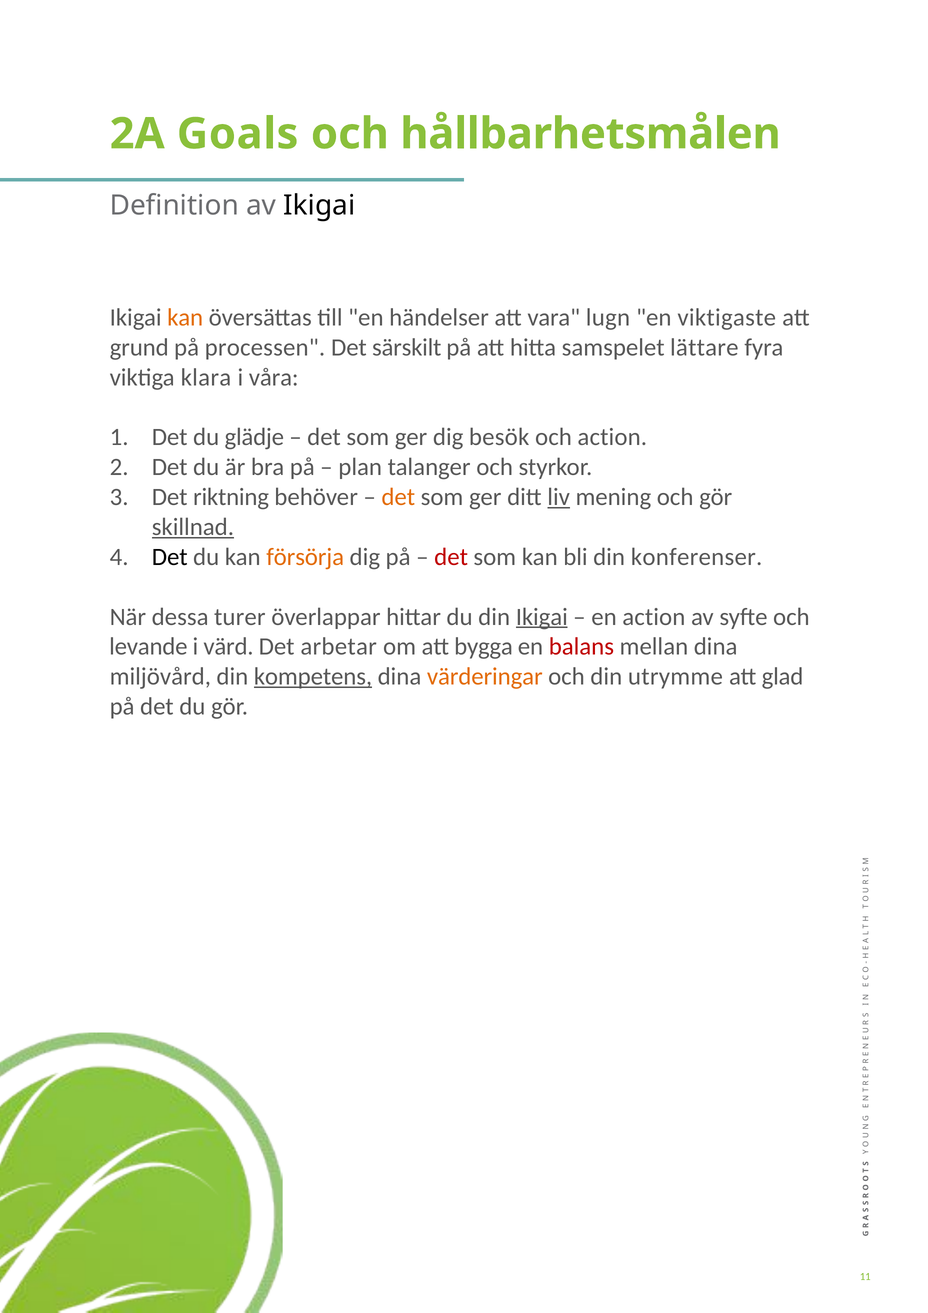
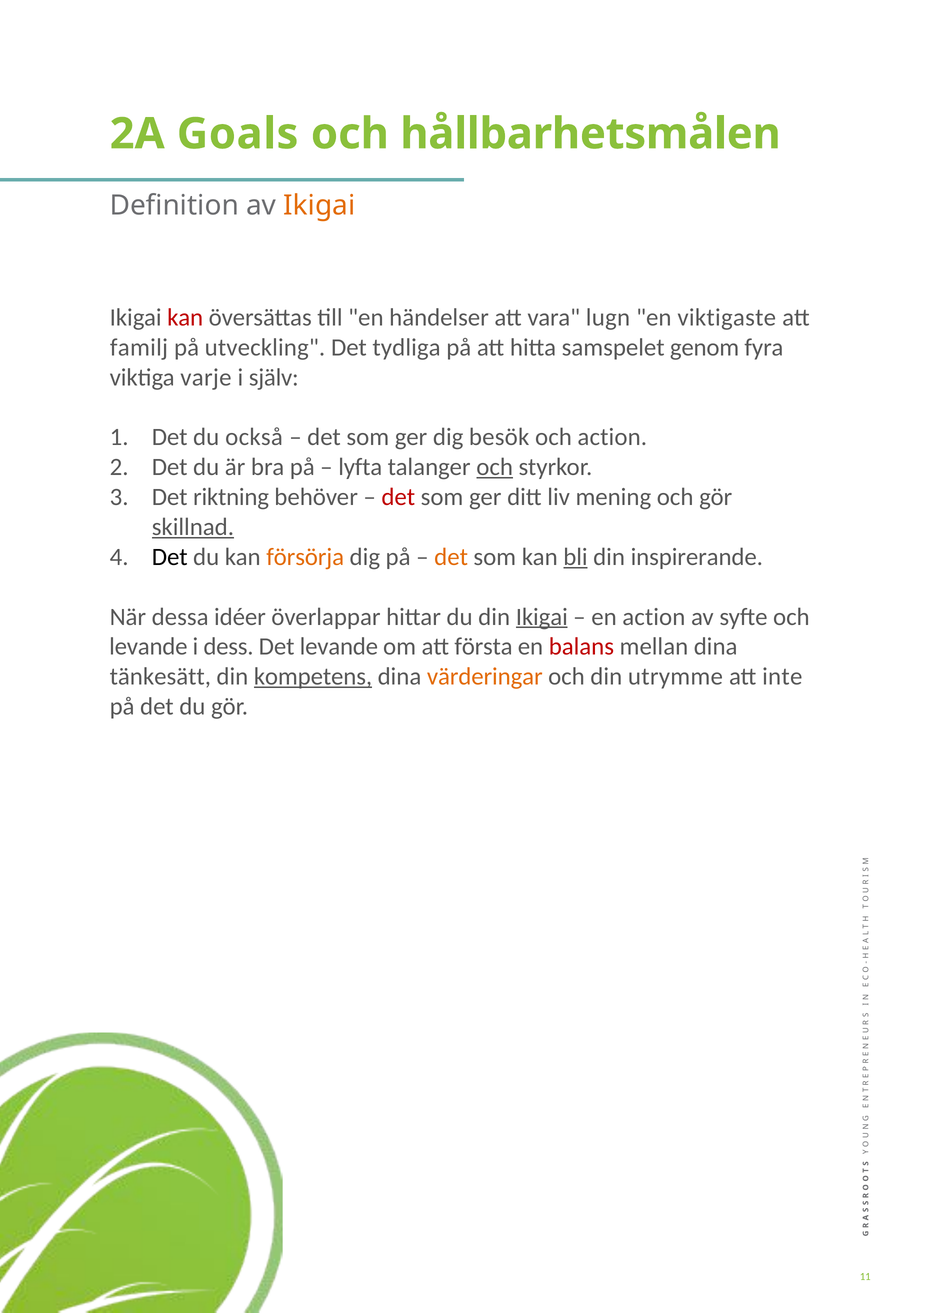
Ikigai colour: black -> orange (319, 206)
kan colour: orange -> red (185, 317)
grund: grund -> familj (139, 347)
processen: processen -> utveckling (265, 347)
särskilt: särskilt -> tydliga (407, 347)
lättare: lättare -> genom (705, 347)
klara: klara -> varje (206, 377)
våra: våra -> själv (274, 377)
glädje: glädje -> också (254, 437)
plan: plan -> lyfta (360, 467)
och underline: none -> present (495, 467)
det colour: orange -> red (398, 497)
liv underline: present -> none (559, 497)
det colour: red -> orange (451, 557)
bli underline: none -> present (575, 557)
konferenser: konferenser -> inspirerande (697, 557)
turer: turer -> idéer (240, 617)
värd: värd -> dess (229, 646)
Det arbetar: arbetar -> levande (339, 646)
bygga: bygga -> första (484, 646)
miljövård: miljövård -> tänkesätt (160, 676)
glad: glad -> inte (782, 676)
